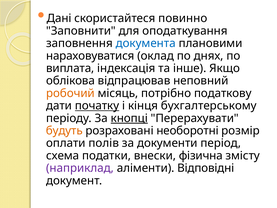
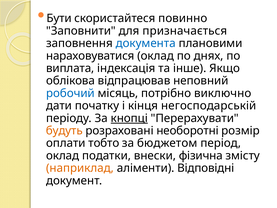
Дані: Дані -> Бути (59, 18)
оподаткування: оподаткування -> призначається (185, 31)
робочий colour: orange -> blue (70, 93)
податкову: податкову -> виключно (223, 93)
початку underline: present -> none (97, 106)
бухгалтерському: бухгалтерському -> негосподарській (209, 106)
полів: полів -> тобто (104, 143)
документи: документи -> бюджетом (167, 143)
схема: схема -> оклад (63, 155)
наприклад colour: purple -> orange (80, 168)
